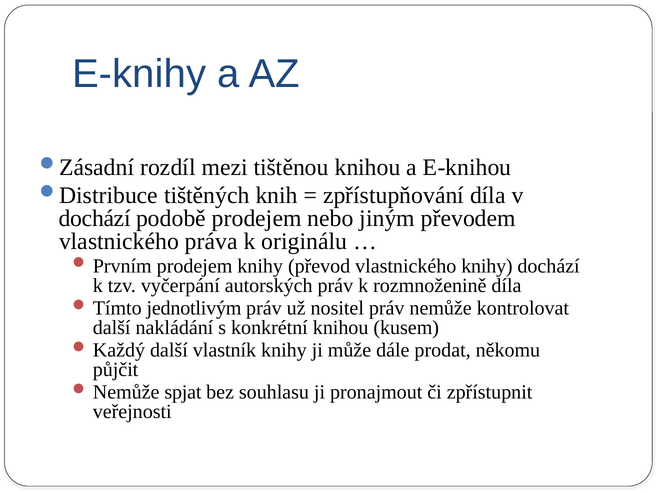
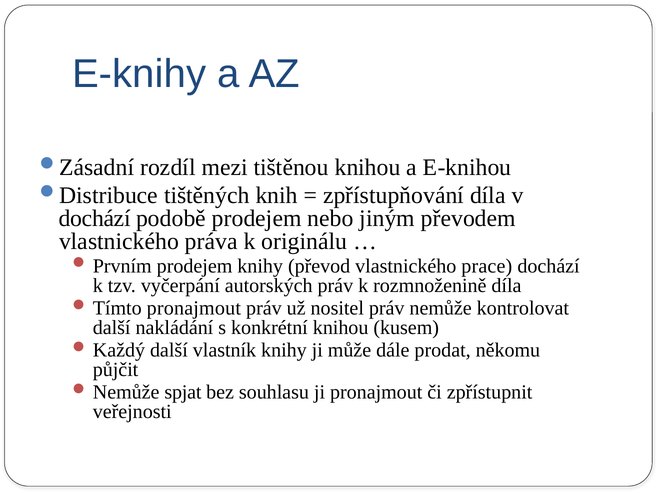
vlastnického knihy: knihy -> prace (487, 266)
jednotlivým: jednotlivým -> pronajmout (194, 308)
